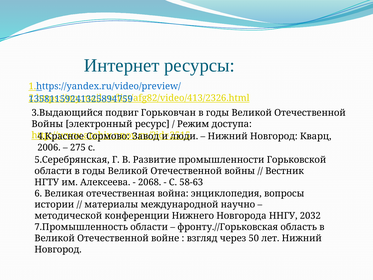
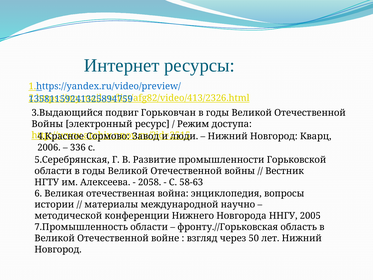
275: 275 -> 336 (78, 147)
2068: 2068 -> 2058 (150, 182)
2032: 2032 -> 2005 (310, 216)
